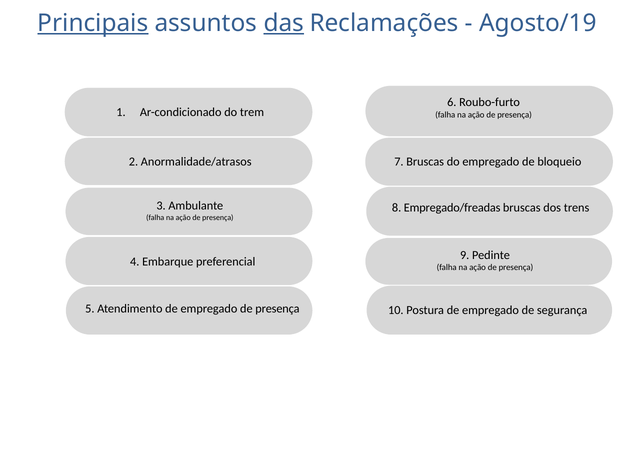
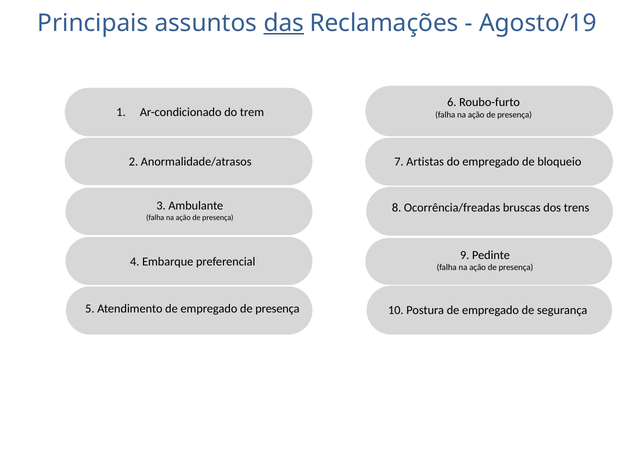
Principais underline: present -> none (93, 23)
7 Bruscas: Bruscas -> Artistas (425, 162)
Empregado/freadas: Empregado/freadas -> Ocorrência/freadas (452, 207)
